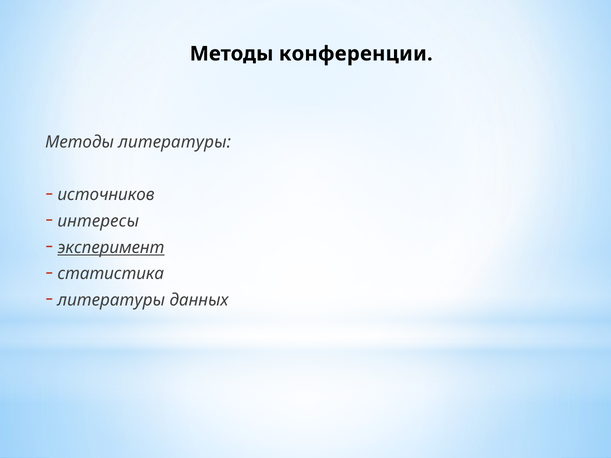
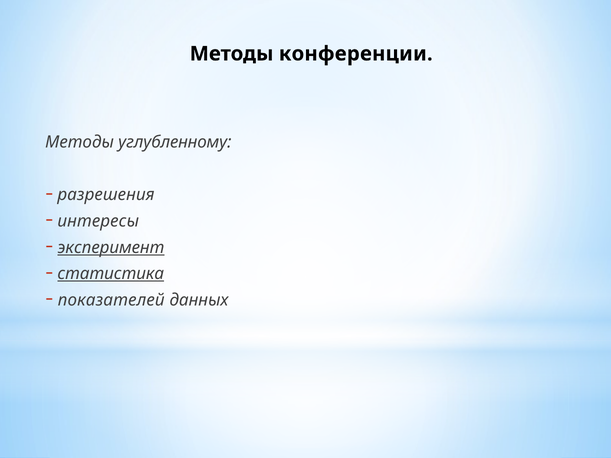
Методы литературы: литературы -> углубленному (175, 142)
источников: источников -> разрешения (106, 195)
статистика underline: none -> present (111, 274)
литературы: литературы -> показателей (111, 300)
